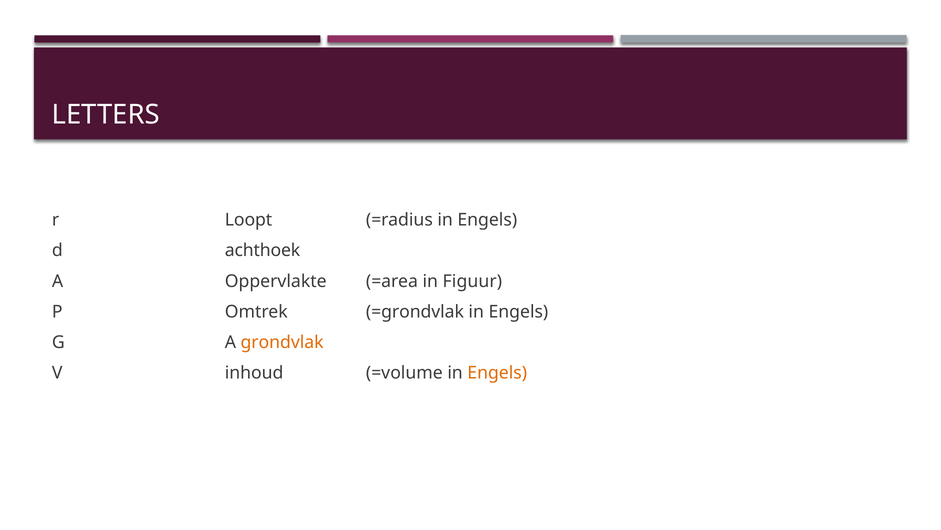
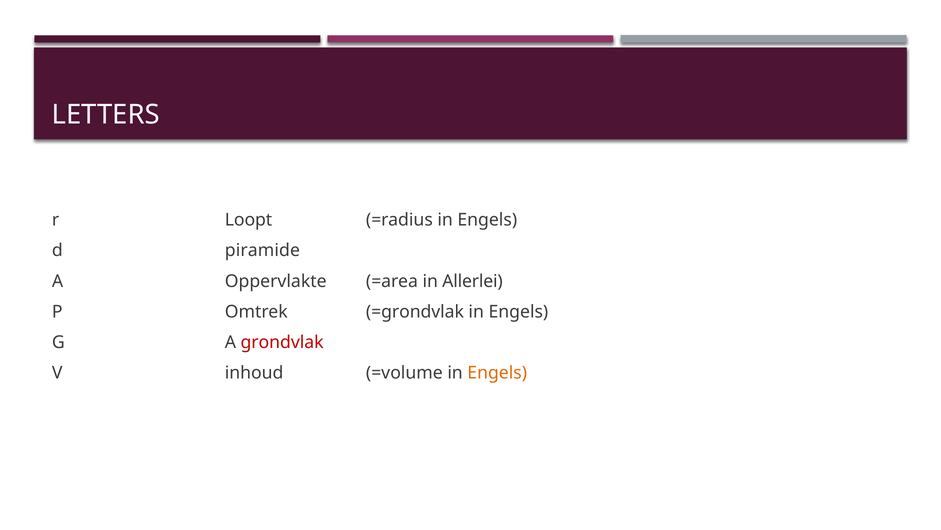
achthoek: achthoek -> piramide (262, 250)
Figuur: Figuur -> Allerlei (473, 281)
grondvlak colour: orange -> red (282, 342)
